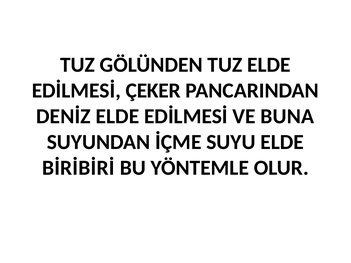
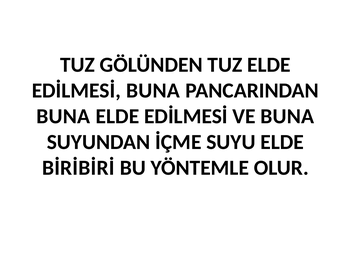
EDİLMESİ ÇEKER: ÇEKER -> BUNA (153, 91)
DENİZ: DENİZ -> BUNA (63, 116)
